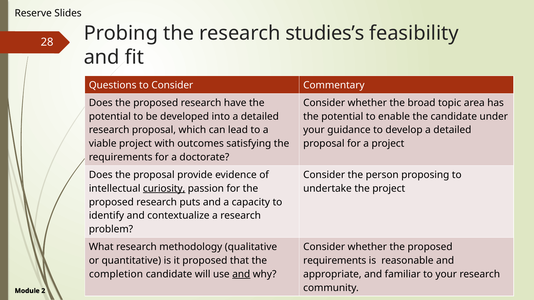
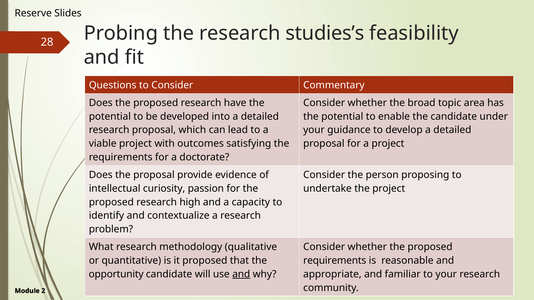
curiosity underline: present -> none (164, 189)
puts: puts -> high (190, 202)
completion: completion -> opportunity (116, 274)
